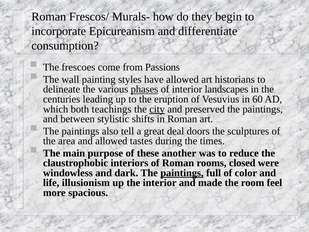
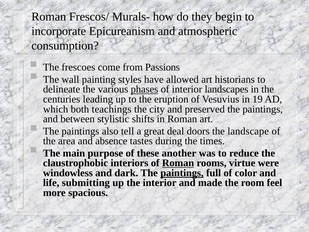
differentiate: differentiate -> atmospheric (208, 31)
60: 60 -> 19 (258, 99)
city underline: present -> none (157, 109)
sculptures: sculptures -> landscape (248, 131)
and allowed: allowed -> absence (111, 141)
Roman underline: none -> present (178, 163)
closed: closed -> virtue (242, 163)
illusionism: illusionism -> submitting (86, 183)
